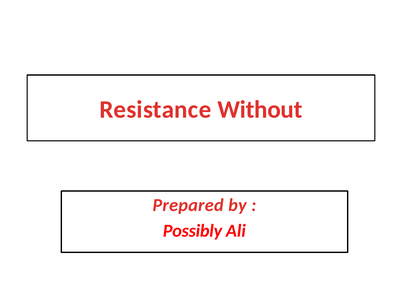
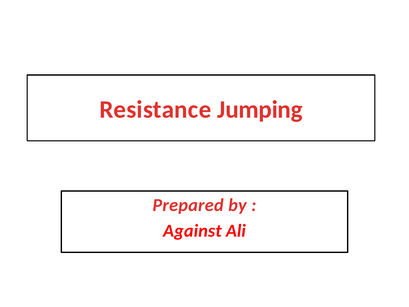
Without: Without -> Jumping (260, 110)
Possibly: Possibly -> Against (192, 231)
